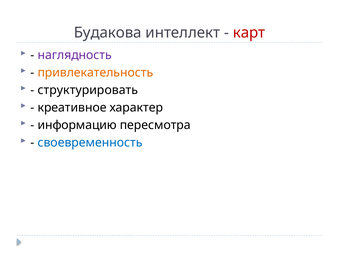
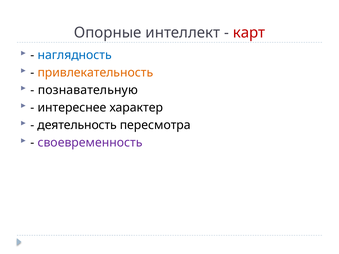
Будакова: Будакова -> Опорные (108, 33)
наглядность colour: purple -> blue (75, 55)
структурировать: структурировать -> познавательную (88, 90)
креативное: креативное -> интереснее (72, 108)
информацию: информацию -> деятельность (77, 125)
своевременность colour: blue -> purple (90, 143)
